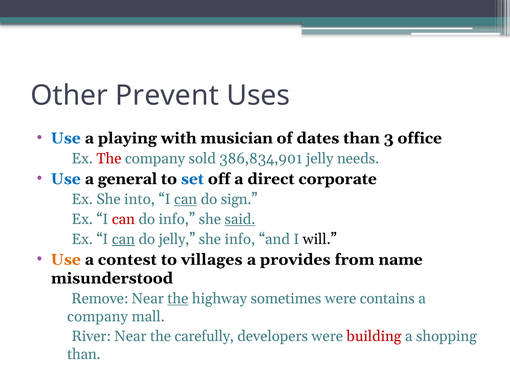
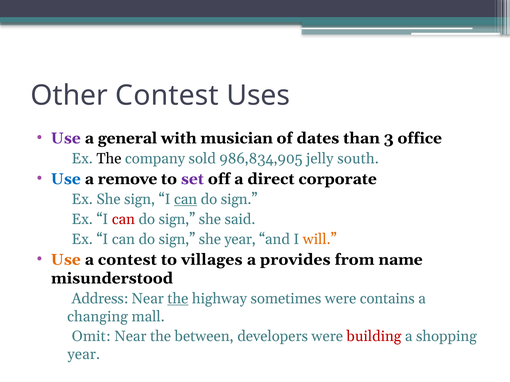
Other Prevent: Prevent -> Contest (167, 95)
Use colour: blue -> purple (66, 138)
playing: playing -> general (127, 138)
The colour: red -> black (109, 159)
386,834,901: 386,834,901 -> 986,834,905 (261, 159)
needs: needs -> south (358, 159)
general: general -> remove (127, 179)
set colour: blue -> purple (192, 179)
She into: into -> sign (140, 200)
info: info -> sign (177, 220)
said underline: present -> none (240, 220)
can underline: present -> none (123, 240)
jelly: jelly -> sign (177, 240)
she info: info -> year (240, 240)
will colour: black -> orange (320, 240)
Remove: Remove -> Address (100, 299)
company: company -> changing (98, 317)
River: River -> Omit (91, 337)
carefully: carefully -> between (204, 337)
than: than -> year (84, 355)
